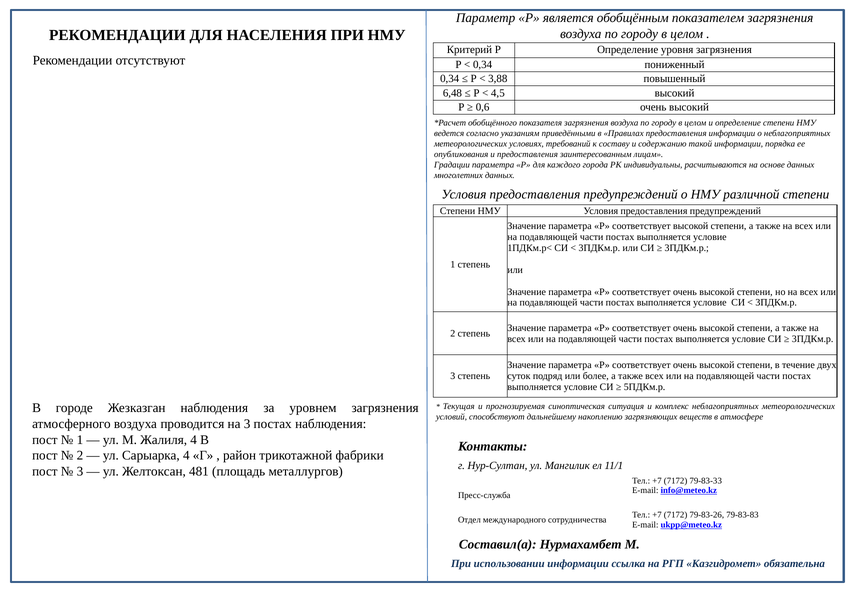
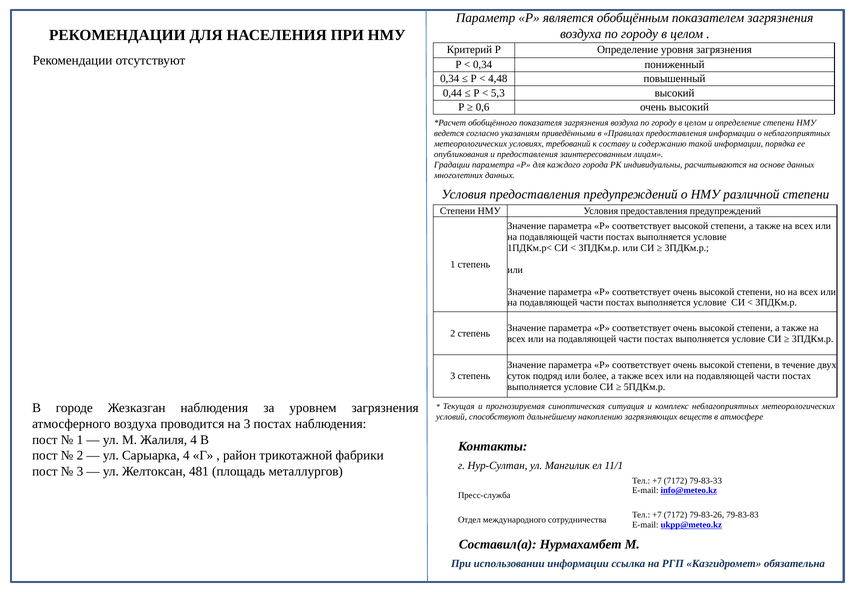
3,88: 3,88 -> 4,48 (498, 79)
6,48: 6,48 -> 0,44 (452, 93)
4,5: 4,5 -> 5,3 (498, 93)
